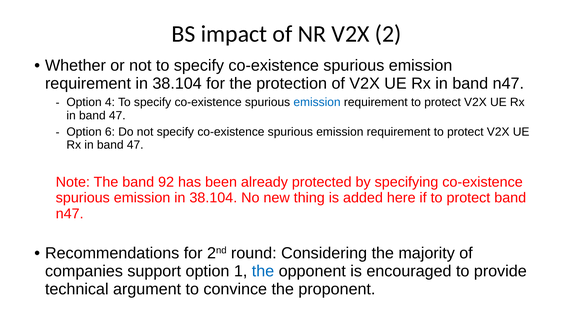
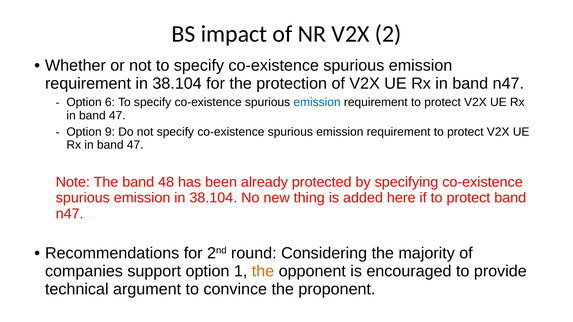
4: 4 -> 6 (110, 102)
6: 6 -> 9 (110, 132)
92: 92 -> 48 (166, 182)
the colour: blue -> orange (263, 271)
